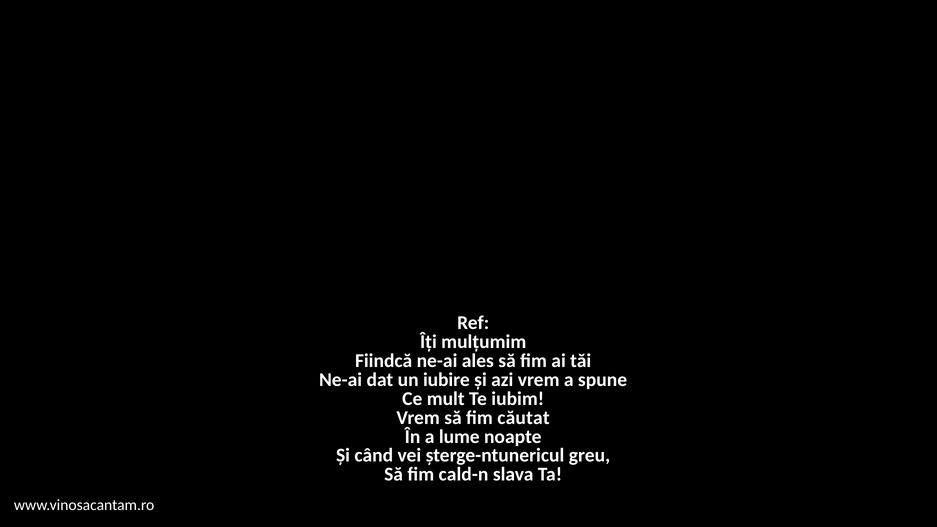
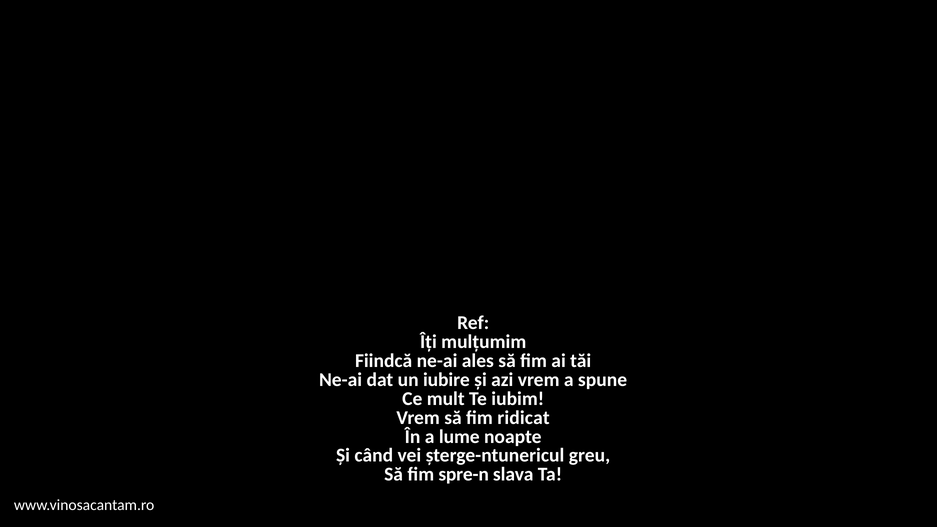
căutat: căutat -> ridicat (524, 418)
cald-n: cald-n -> spre-n (464, 475)
